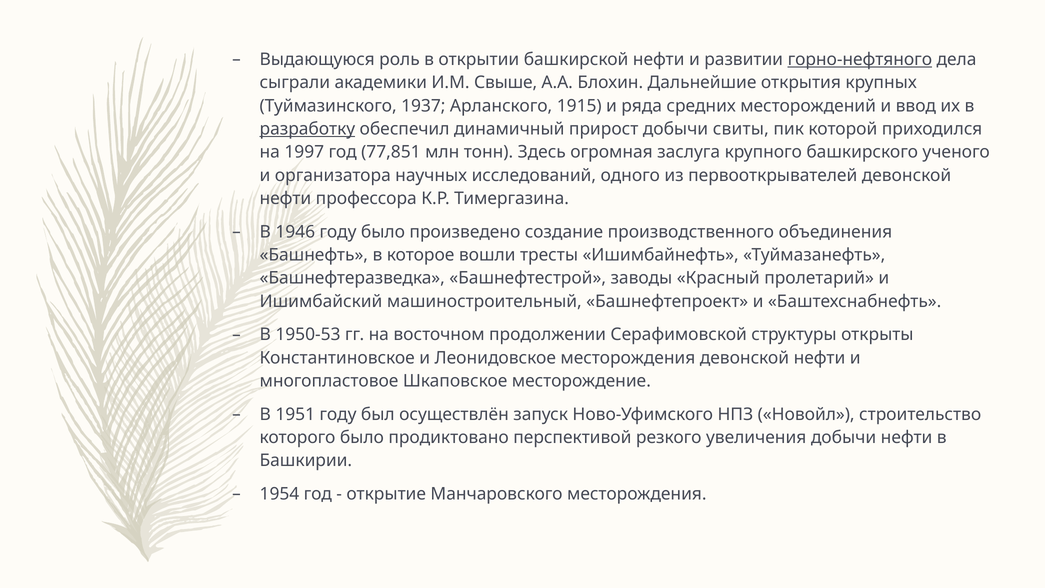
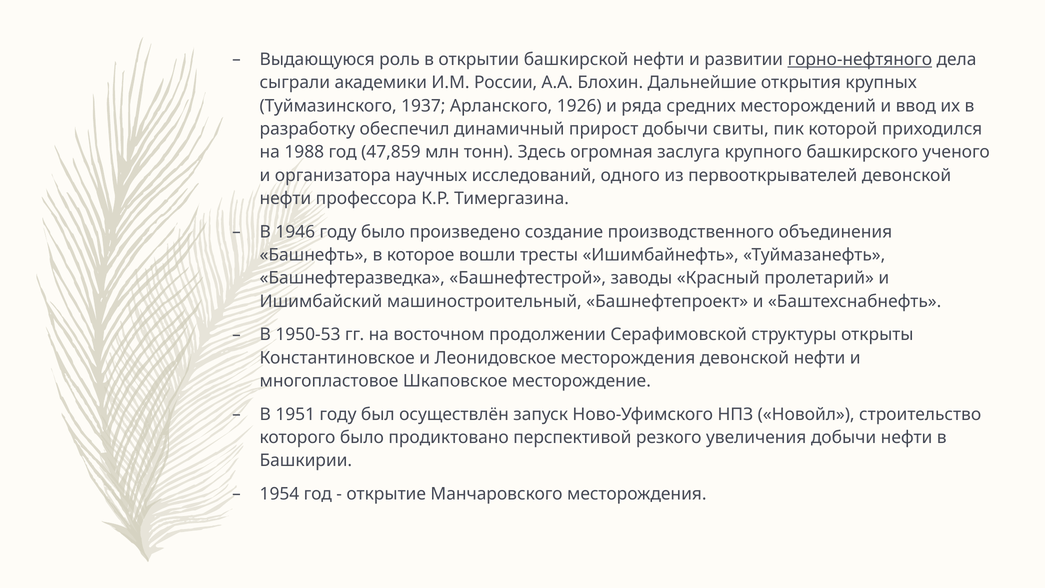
Свыше: Свыше -> России (506, 83)
1915: 1915 -> 1926 (579, 106)
разработку underline: present -> none (307, 129)
1997: 1997 -> 1988 (304, 152)
77,851: 77,851 -> 47,859 (391, 152)
